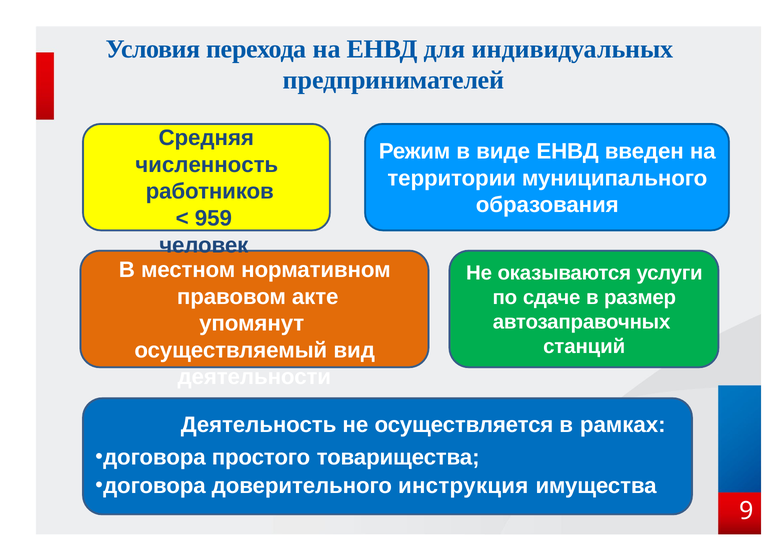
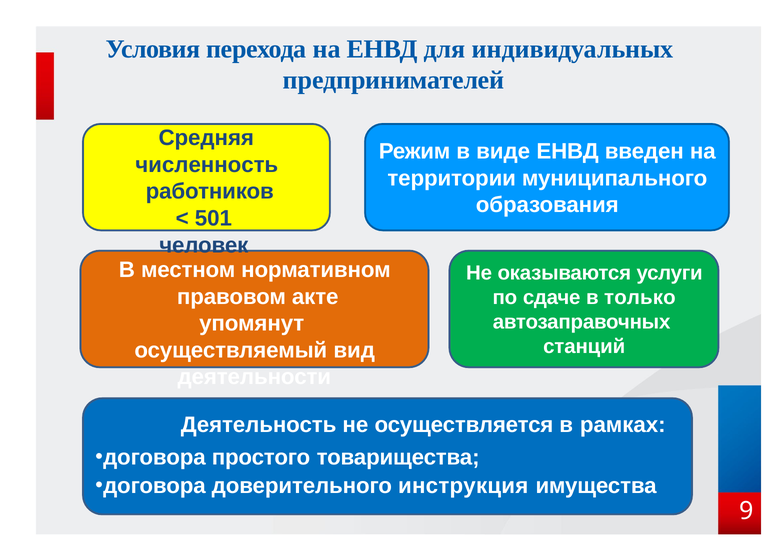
959: 959 -> 501 (213, 218)
размер: размер -> только (640, 297)
